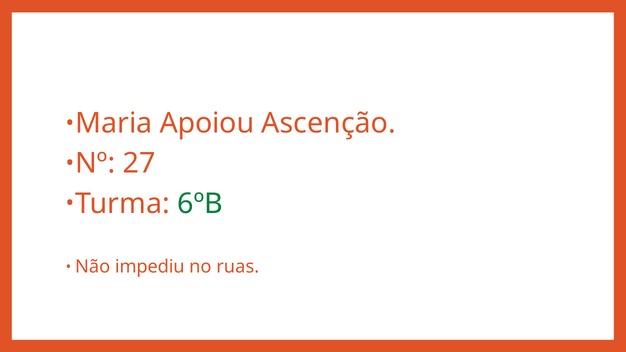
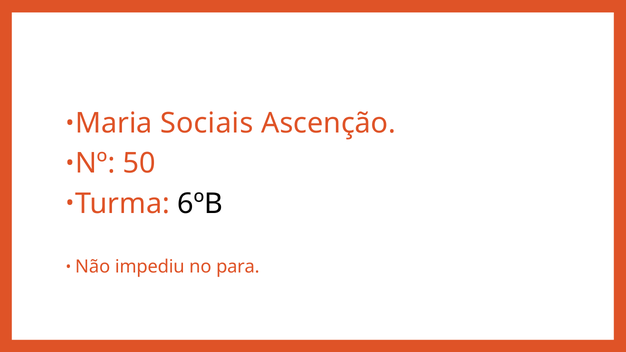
Apoiou: Apoiou -> Sociais (207, 123)
27: 27 -> 50 (139, 164)
6ºB colour: green -> black (200, 204)
ruas: ruas -> para (238, 267)
